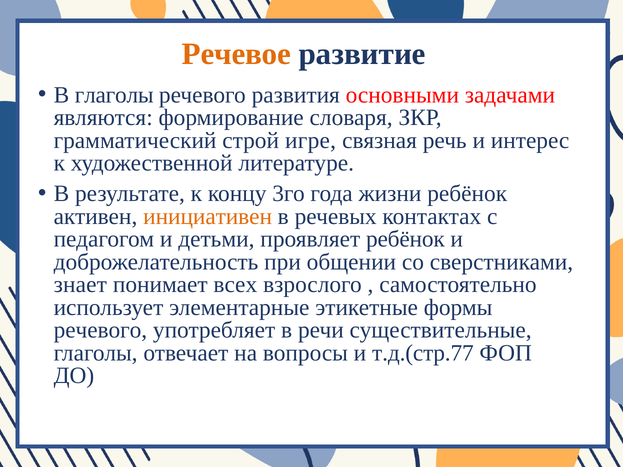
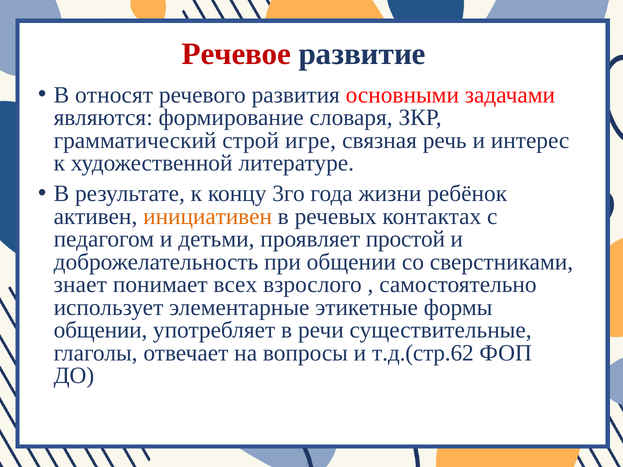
Речевое colour: orange -> red (236, 54)
В глаголы: глаголы -> относят (114, 95)
проявляет ребёнок: ребёнок -> простой (405, 239)
речевого: речевого -> общении (101, 330)
т.д.(стр.77: т.д.(стр.77 -> т.д.(стр.62 (423, 353)
